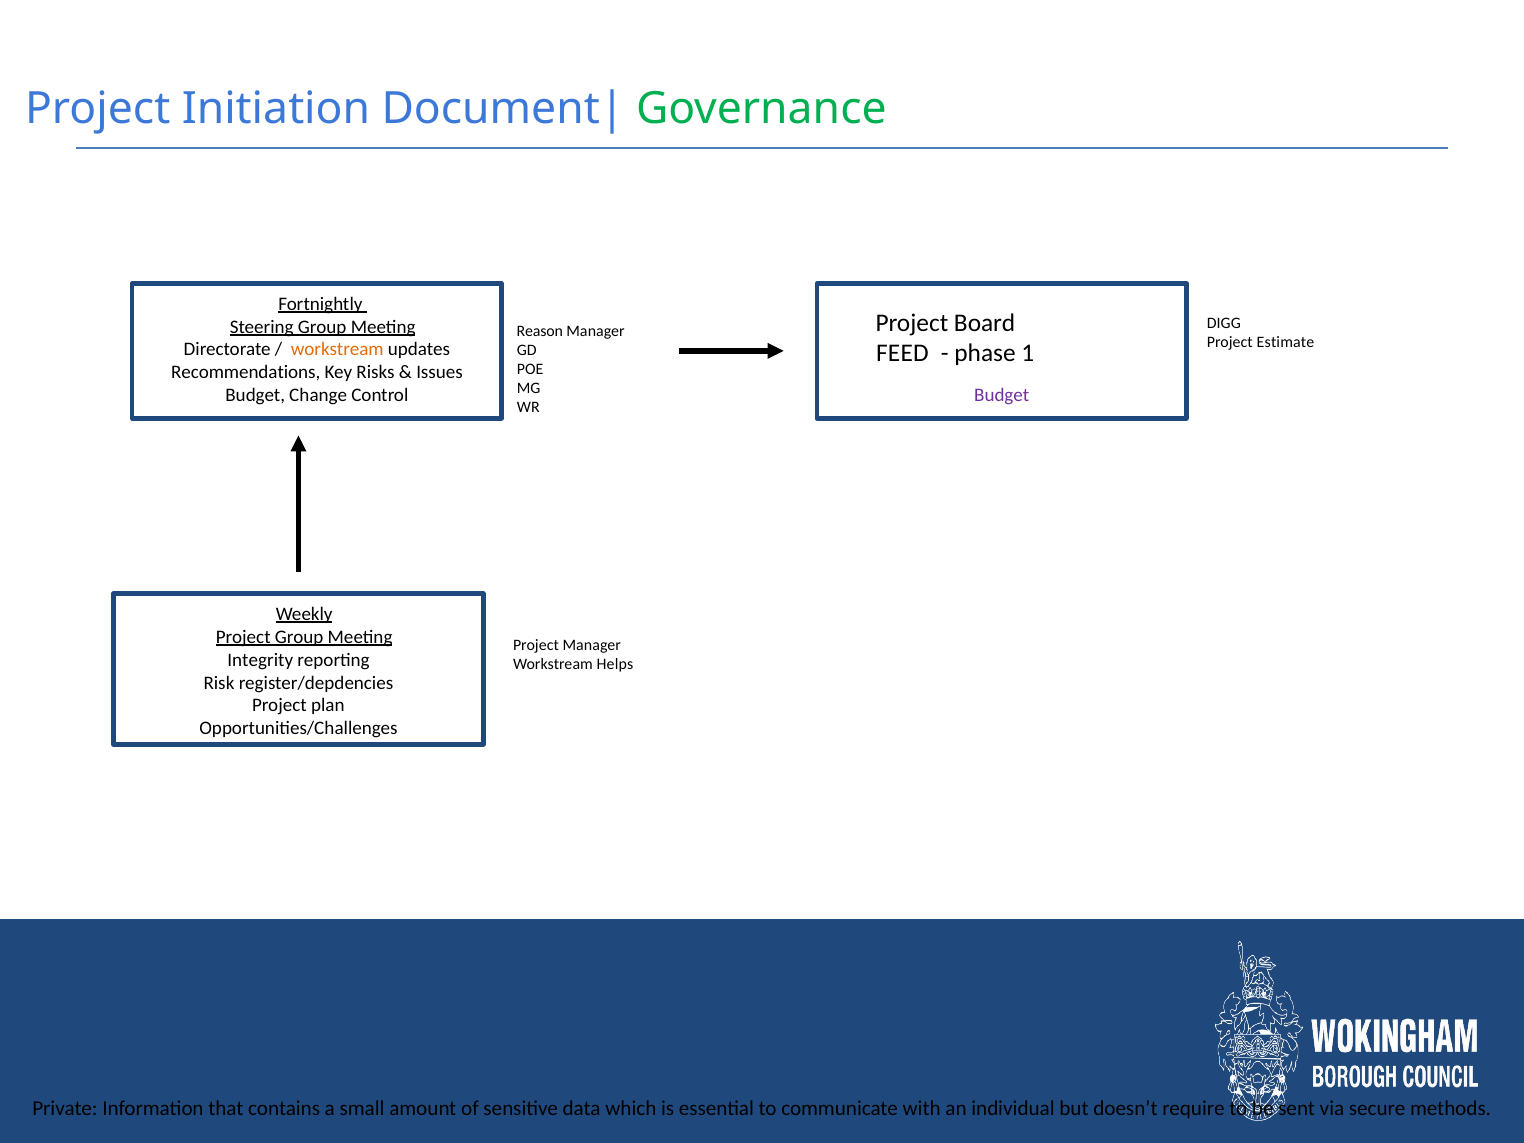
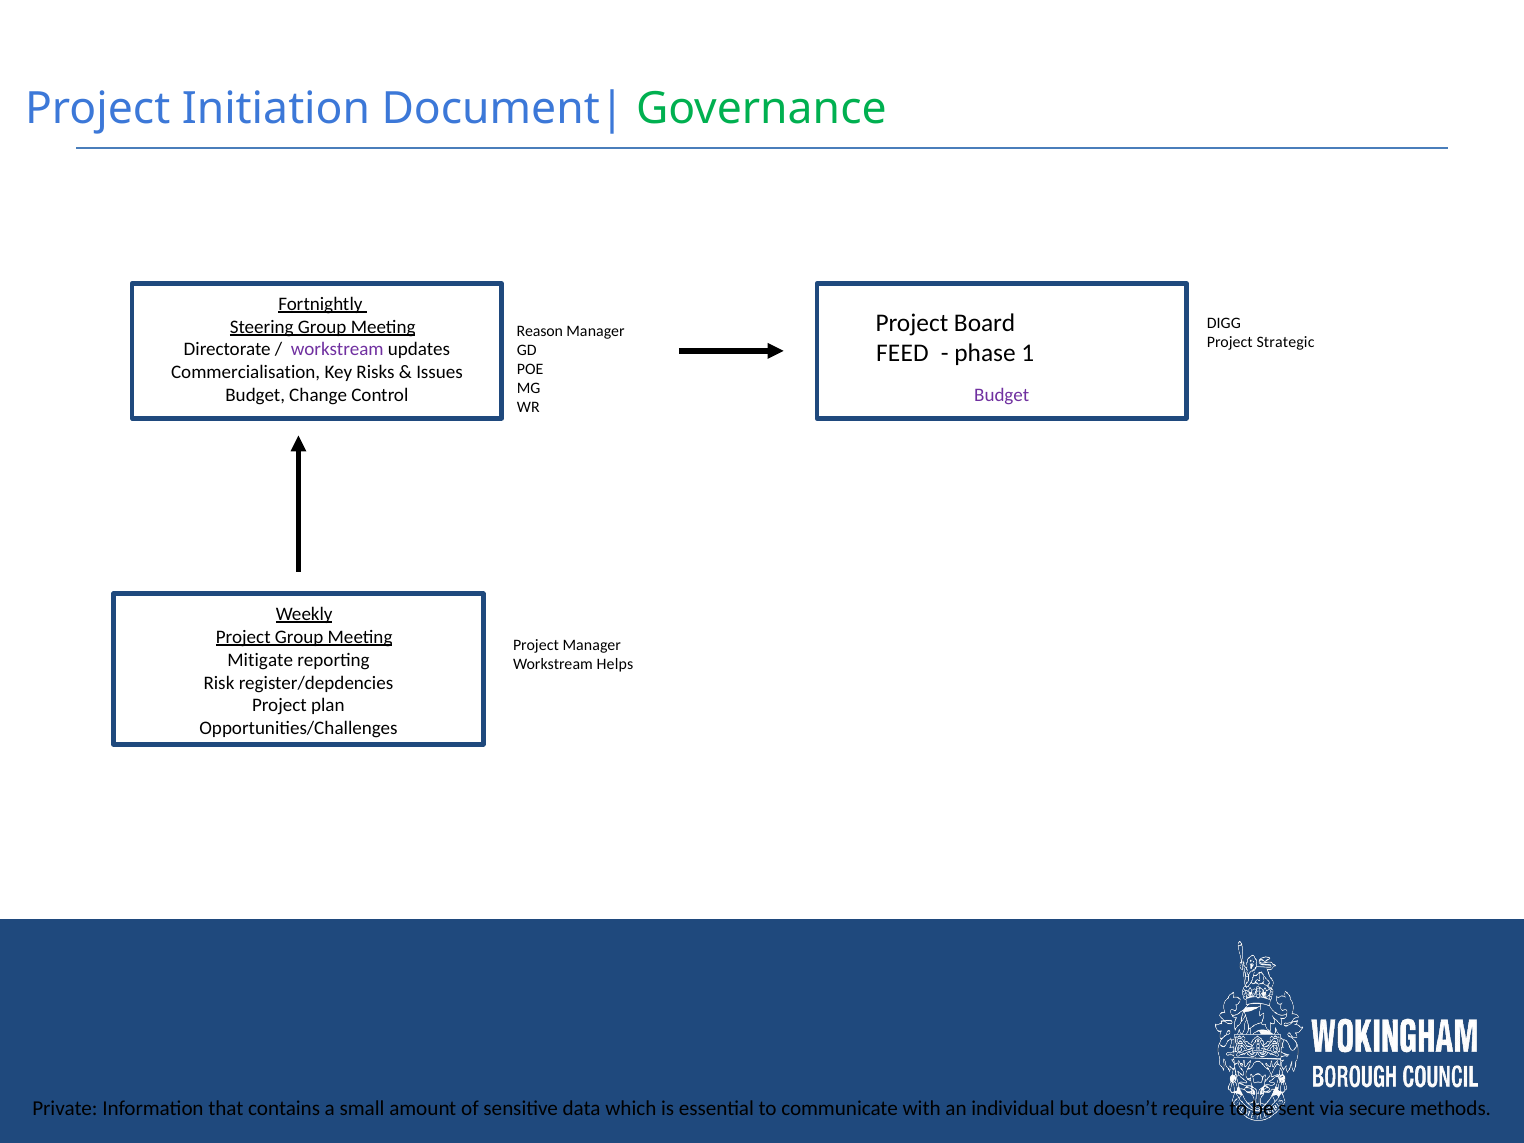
Estimate: Estimate -> Strategic (1285, 342)
workstream colour: orange -> purple (337, 350)
Recommendations: Recommendations -> Commercialisation (246, 373)
Integrity: Integrity -> Mitigate (260, 660)
